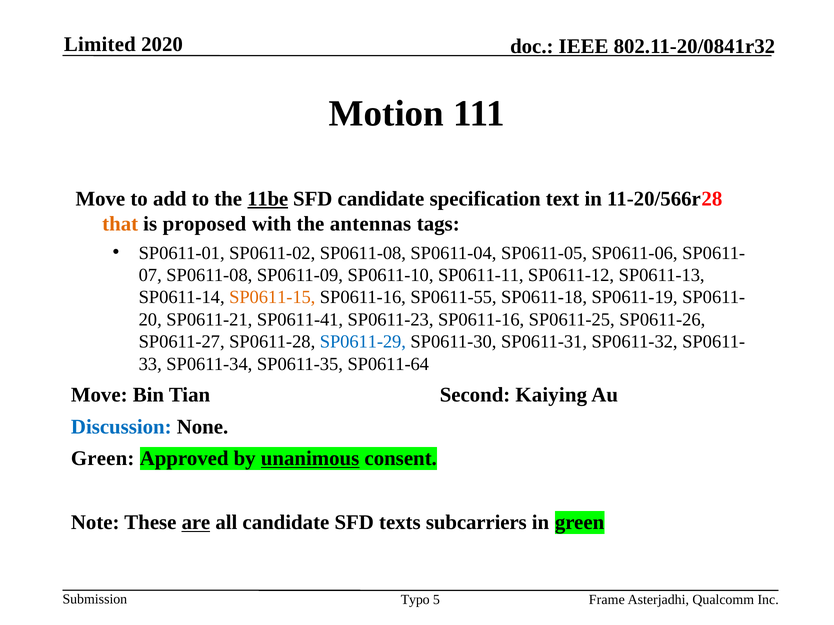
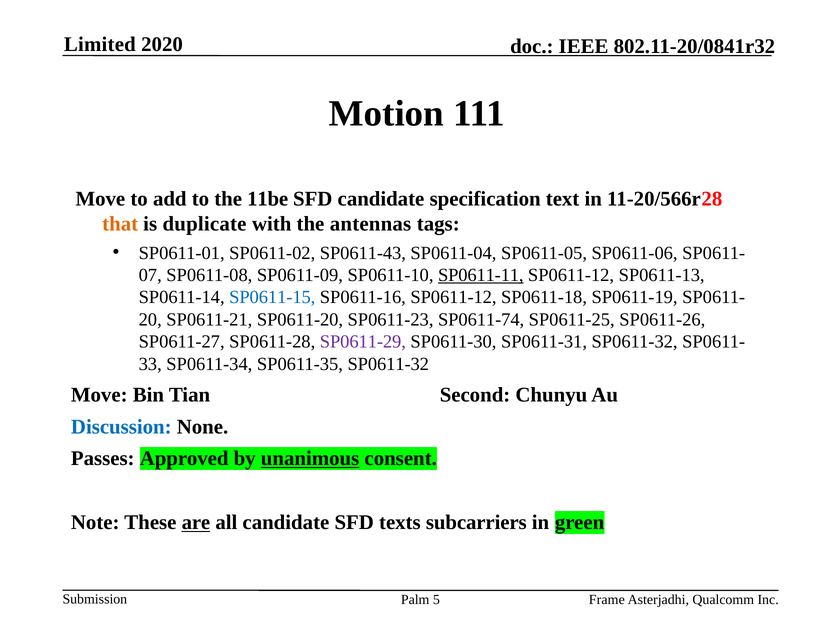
11be underline: present -> none (268, 199)
proposed: proposed -> duplicate (204, 224)
SP0611-02 SP0611-08: SP0611-08 -> SP0611-43 (363, 253)
SP0611-11 underline: none -> present (481, 275)
SP0611-15 colour: orange -> blue (272, 298)
SP0611-16 SP0611-55: SP0611-55 -> SP0611-12 (453, 298)
SP0611-41: SP0611-41 -> SP0611-20 (300, 320)
SP0611-23 SP0611-16: SP0611-16 -> SP0611-74 (481, 320)
SP0611-29 colour: blue -> purple (363, 342)
SP0611-35 SP0611-64: SP0611-64 -> SP0611-32 (388, 364)
Kaiying: Kaiying -> Chunyu (551, 395)
Green: Green -> Passes (103, 459)
Typo: Typo -> Palm (415, 600)
